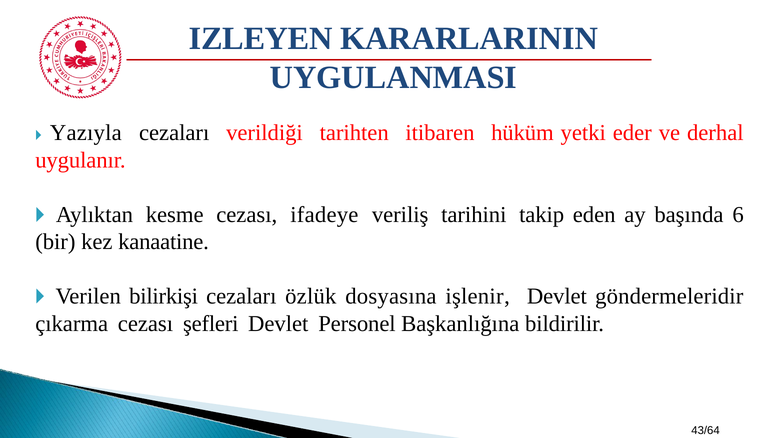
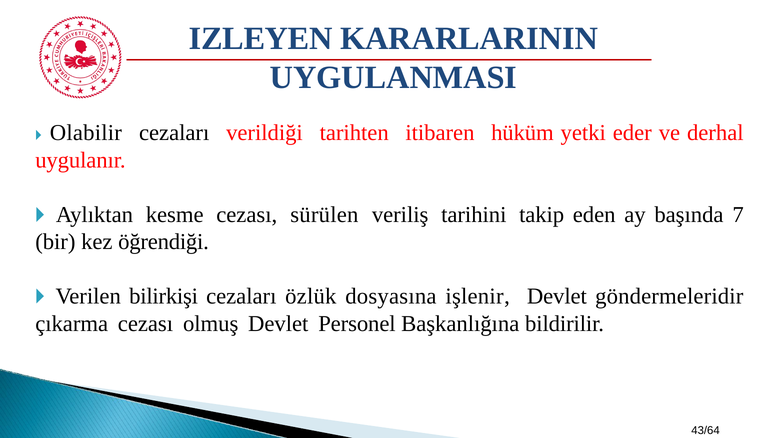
Yazıyla: Yazıyla -> Olabilir (86, 133)
ifadeye: ifadeye -> sürülen (324, 214)
6: 6 -> 7 (738, 214)
kanaatine: kanaatine -> öğrendiği (164, 242)
şefleri: şefleri -> olmuş (211, 323)
